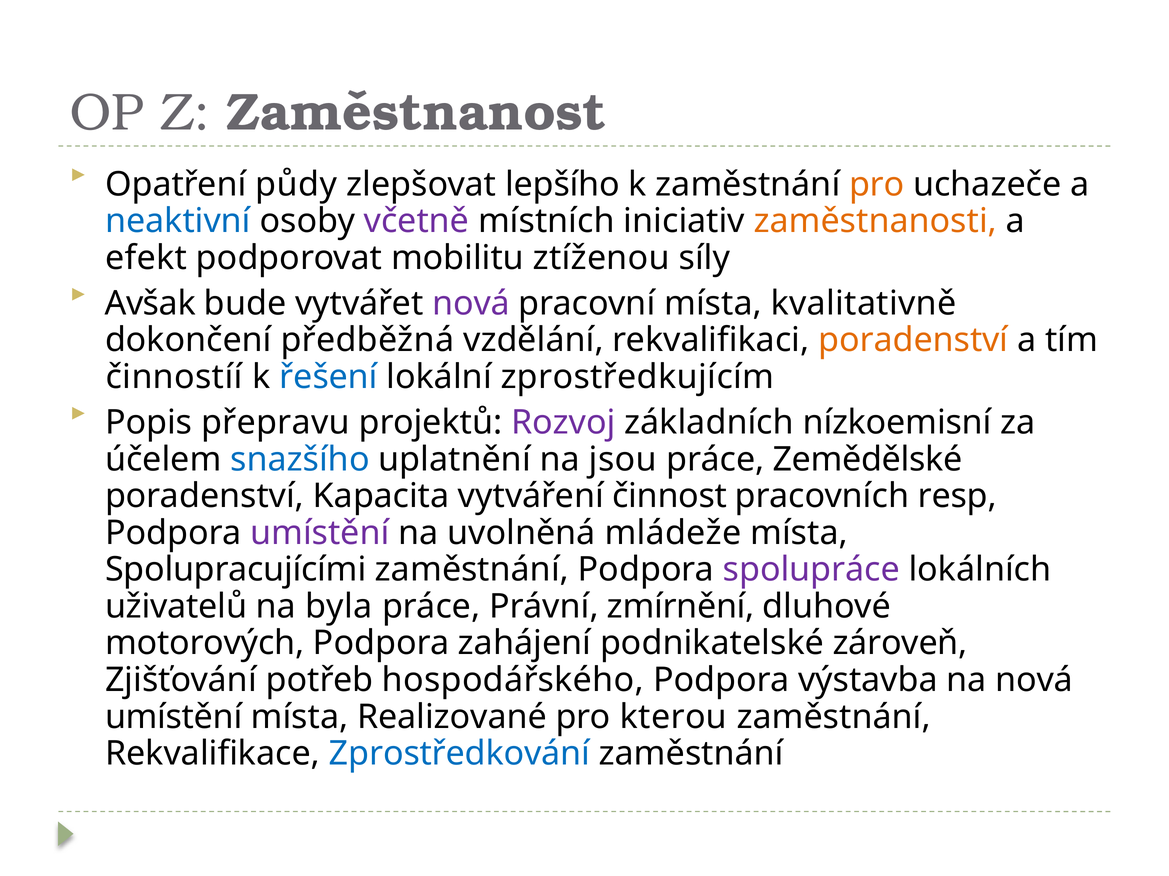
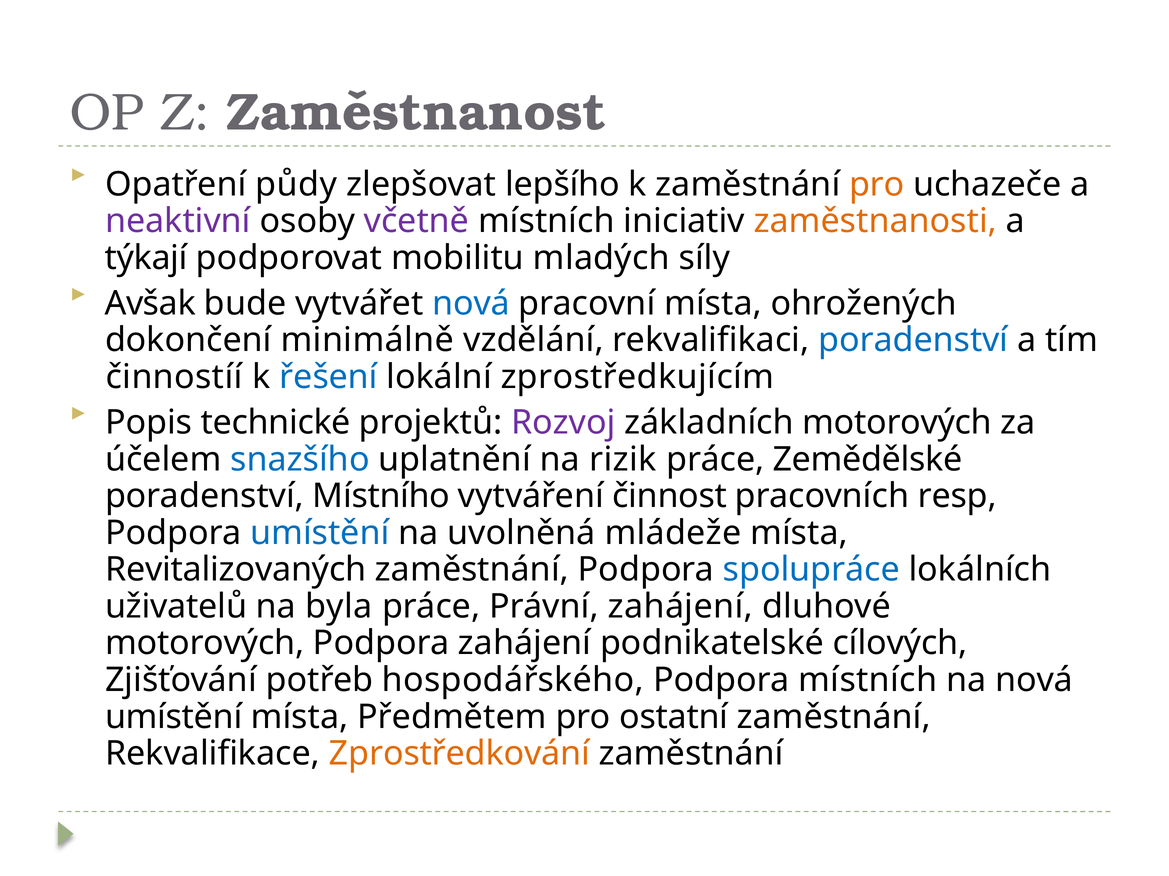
neaktivní colour: blue -> purple (178, 221)
efekt: efekt -> týkají (146, 258)
ztíženou: ztíženou -> mladých (601, 258)
nová colour: purple -> blue (471, 304)
kvalitativně: kvalitativně -> ohrožených (864, 304)
předběžná: předběžná -> minimálně (367, 341)
poradenství colour: orange -> blue (913, 341)
přepravu: přepravu -> technické (276, 423)
základních nízkoemisní: nízkoemisní -> motorových (897, 423)
jsou: jsou -> rizik (623, 460)
Kapacita: Kapacita -> Místního (381, 497)
umístění colour: purple -> blue (320, 533)
Spolupracujícími: Spolupracujícími -> Revitalizovaných (236, 570)
spolupráce colour: purple -> blue (811, 570)
Právní zmírnění: zmírnění -> zahájení (680, 607)
zároveň: zároveň -> cílových (900, 644)
Podpora výstavba: výstavba -> místních (868, 681)
Realizované: Realizované -> Předmětem (452, 717)
kterou: kterou -> ostatní (674, 717)
Zprostředkování colour: blue -> orange (460, 754)
